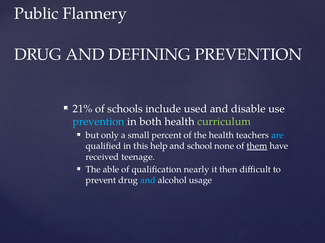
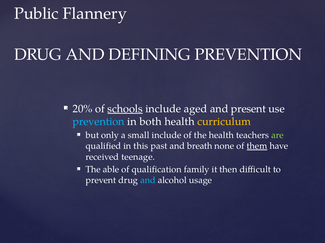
21%: 21% -> 20% (83, 109)
schools underline: none -> present (125, 109)
used: used -> aged (196, 109)
disable: disable -> present (248, 109)
curriculum colour: light green -> yellow (224, 122)
small percent: percent -> include (167, 136)
are colour: light blue -> light green (277, 136)
help: help -> past (159, 146)
school: school -> breath (200, 146)
nearly: nearly -> family (197, 170)
